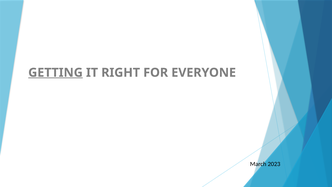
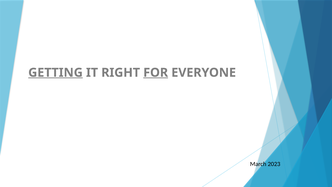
FOR underline: none -> present (156, 73)
